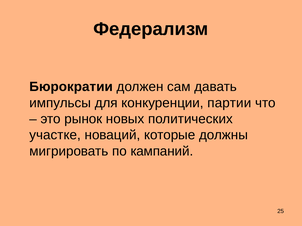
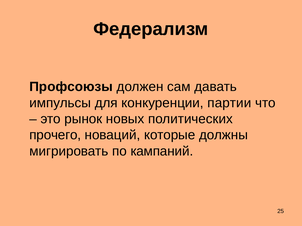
Бюрократии: Бюрократии -> Профсоюзы (71, 87)
участке: участке -> прочего (55, 135)
